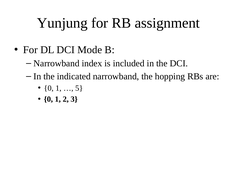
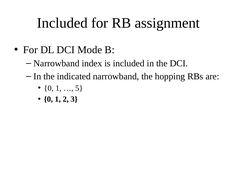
Yunjung: Yunjung -> Included (62, 23)
